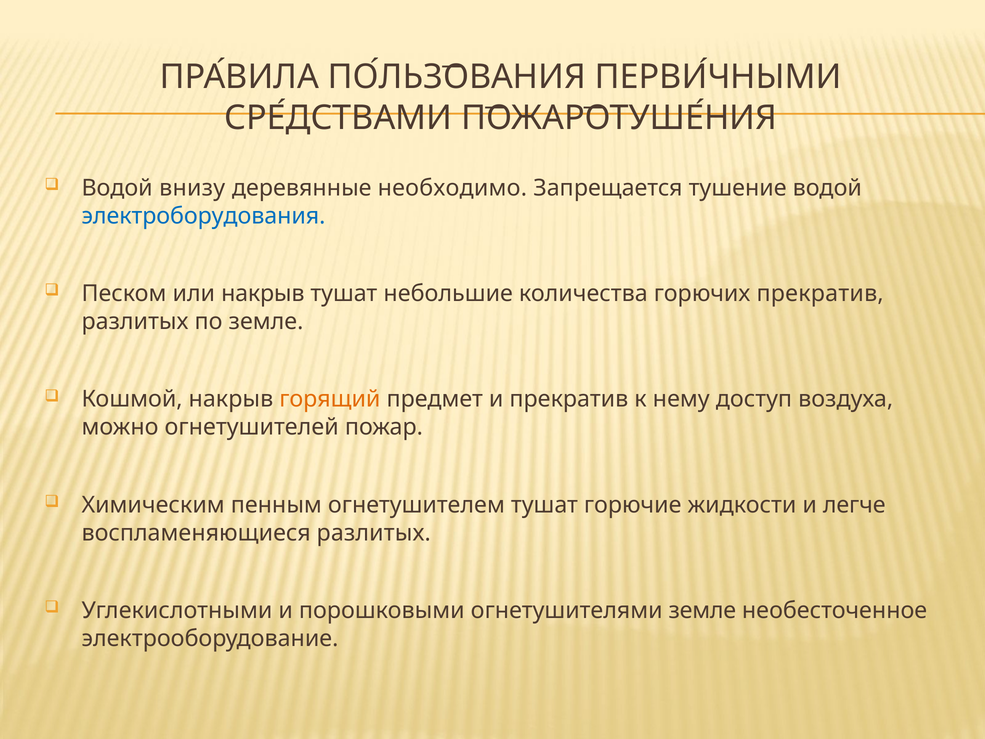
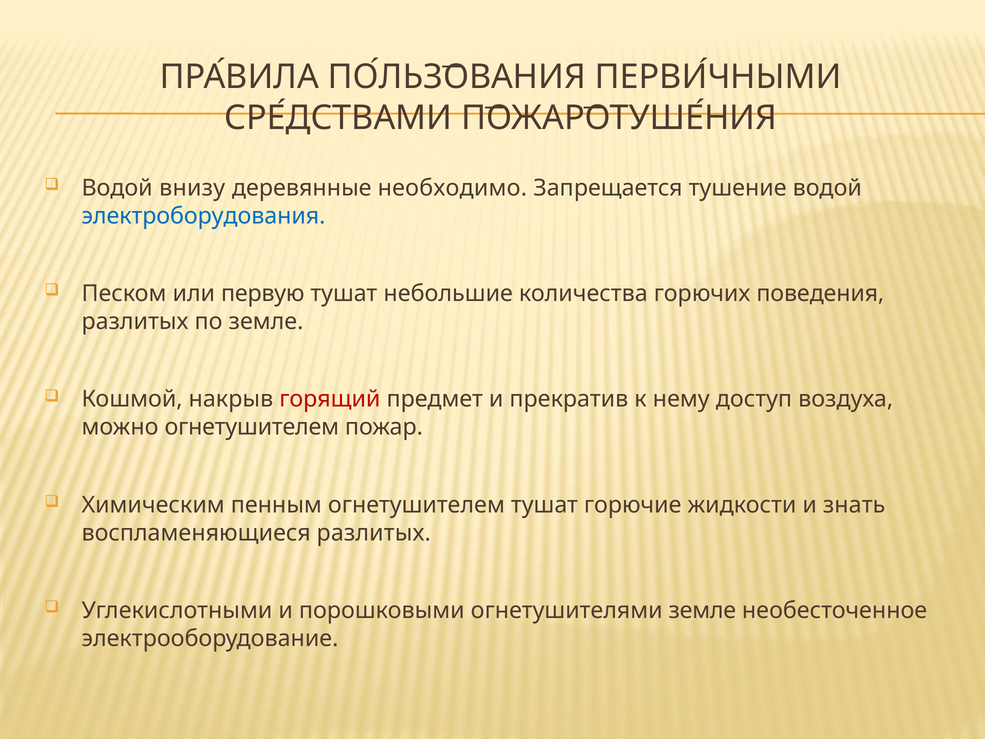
или накрыв: накрыв -> первую (263, 293)
горючих прекратив: прекратив -> поведения (820, 293)
горящий colour: orange -> red (330, 399)
можно огнетушителей: огнетушителей -> огнетушителем (252, 427)
легче: легче -> знать (854, 505)
